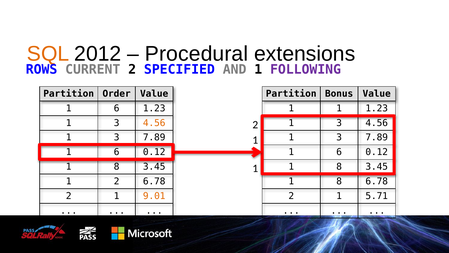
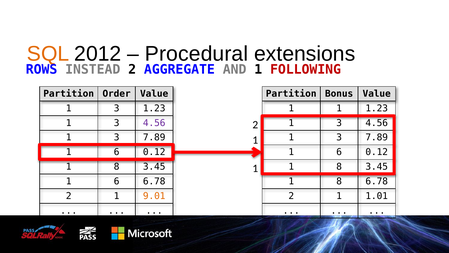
CURRENT: CURRENT -> INSTEAD (93, 69)
SPECIFIED: SPECIFIED -> AGGREGATE (179, 69)
FOLLOWING colour: purple -> red (306, 69)
6: 6 -> 3 (117, 108)
4.56 colour: orange -> purple (154, 123)
2: 2 -> 6 (117, 181)
5.71: 5.71 -> 1.01 (377, 196)
